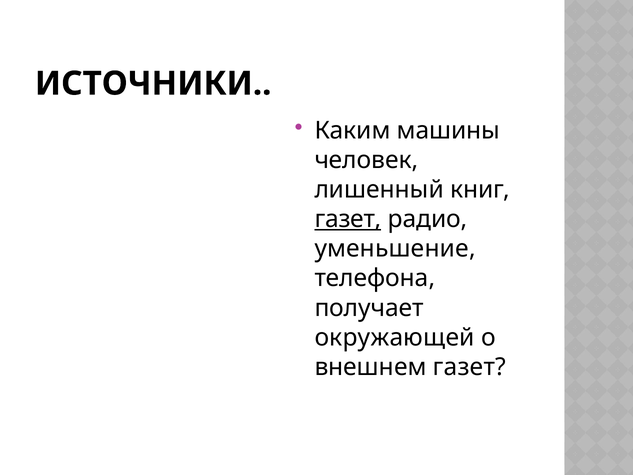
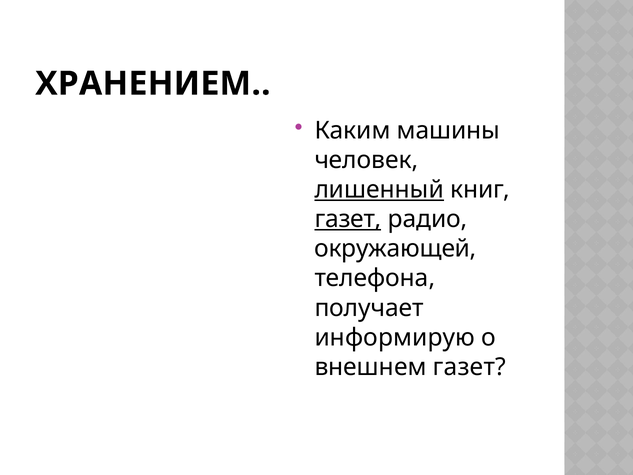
ИСТОЧНИКИ: ИСТОЧНИКИ -> ХРАНЕНИЕМ (153, 84)
лишенный underline: none -> present (379, 189)
уменьшение: уменьшение -> окружающей (395, 249)
окружающей: окружающей -> информирую (395, 337)
